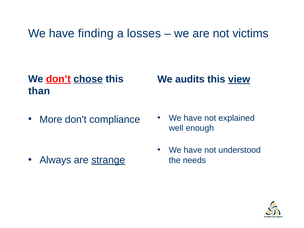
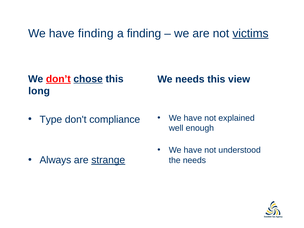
a losses: losses -> finding (144, 33)
victims underline: none -> present (250, 33)
We audits: audits -> needs (190, 79)
view underline: present -> none (239, 79)
than: than -> long (39, 91)
More: More -> Type (51, 119)
